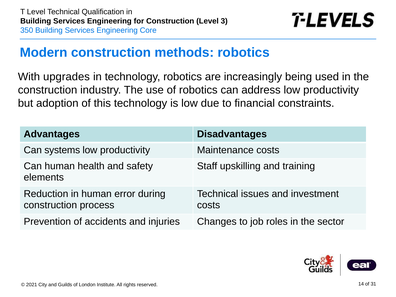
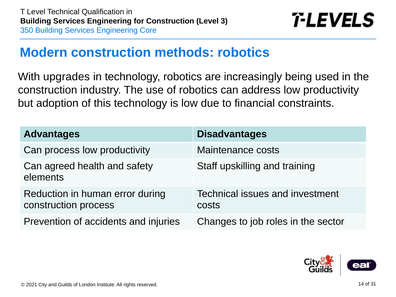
Can systems: systems -> process (62, 150)
Can human: human -> agreed (60, 166)
